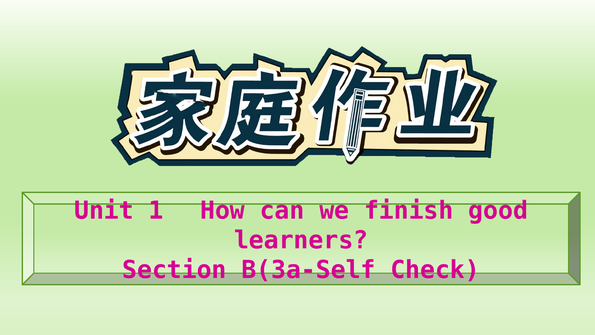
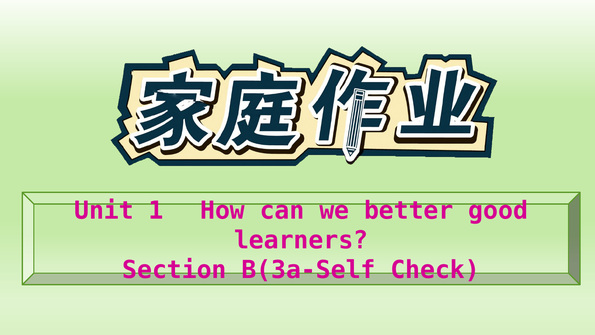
finish: finish -> better (409, 210)
